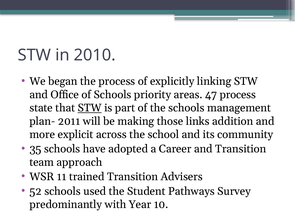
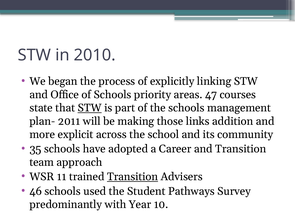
47 process: process -> courses (238, 95)
Transition underline: none -> present (133, 177)
52: 52 -> 46 (36, 191)
